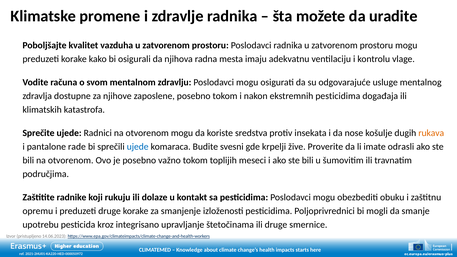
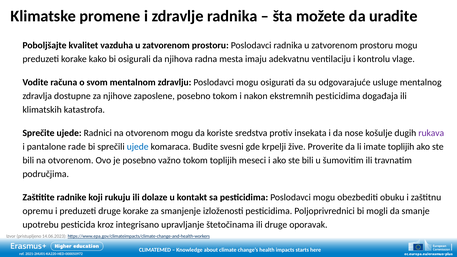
rukava colour: orange -> purple (431, 133)
imate odrasli: odrasli -> toplijih (401, 147)
smernice: smernice -> oporavak (308, 225)
